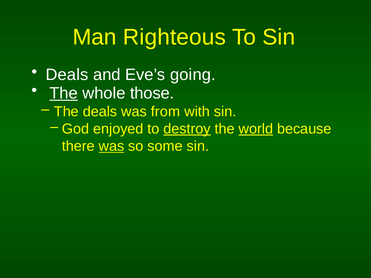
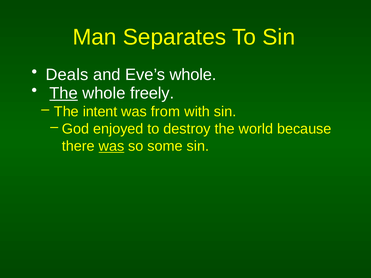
Righteous: Righteous -> Separates (175, 37)
Eve’s going: going -> whole (193, 75)
those: those -> freely (152, 93)
The deals: deals -> intent (100, 112)
destroy underline: present -> none (187, 129)
world underline: present -> none (256, 129)
